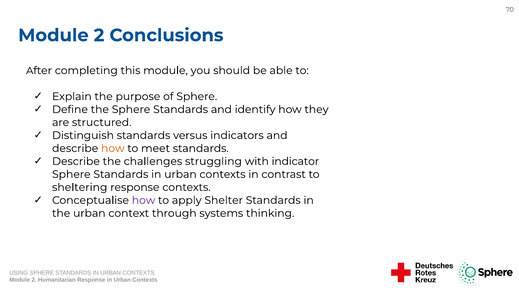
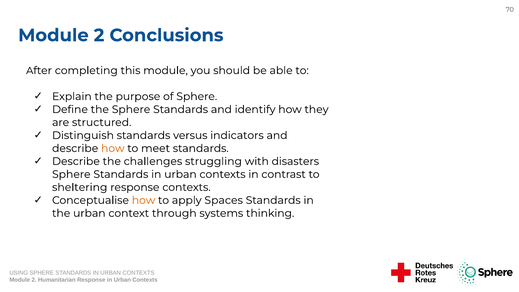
indicator: indicator -> disasters (295, 161)
how colour: purple -> orange (144, 200)
Shelter: Shelter -> Spaces (224, 200)
